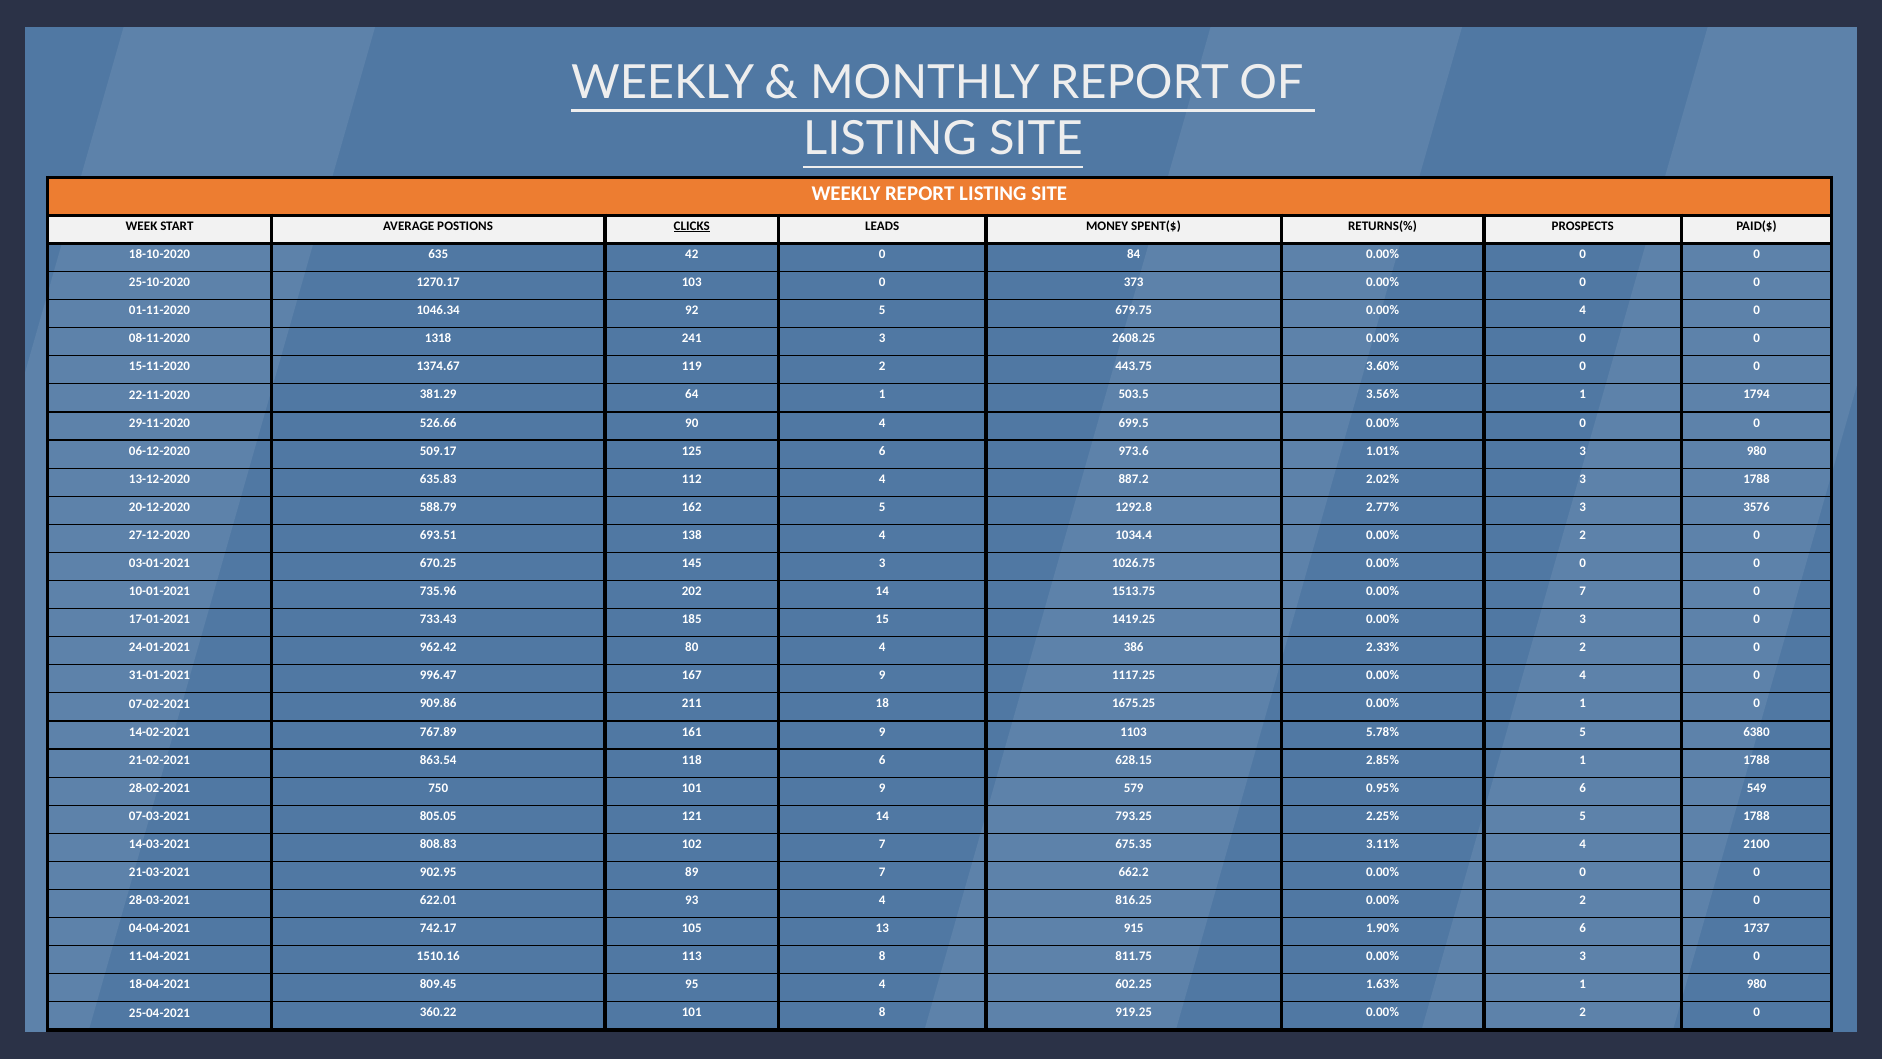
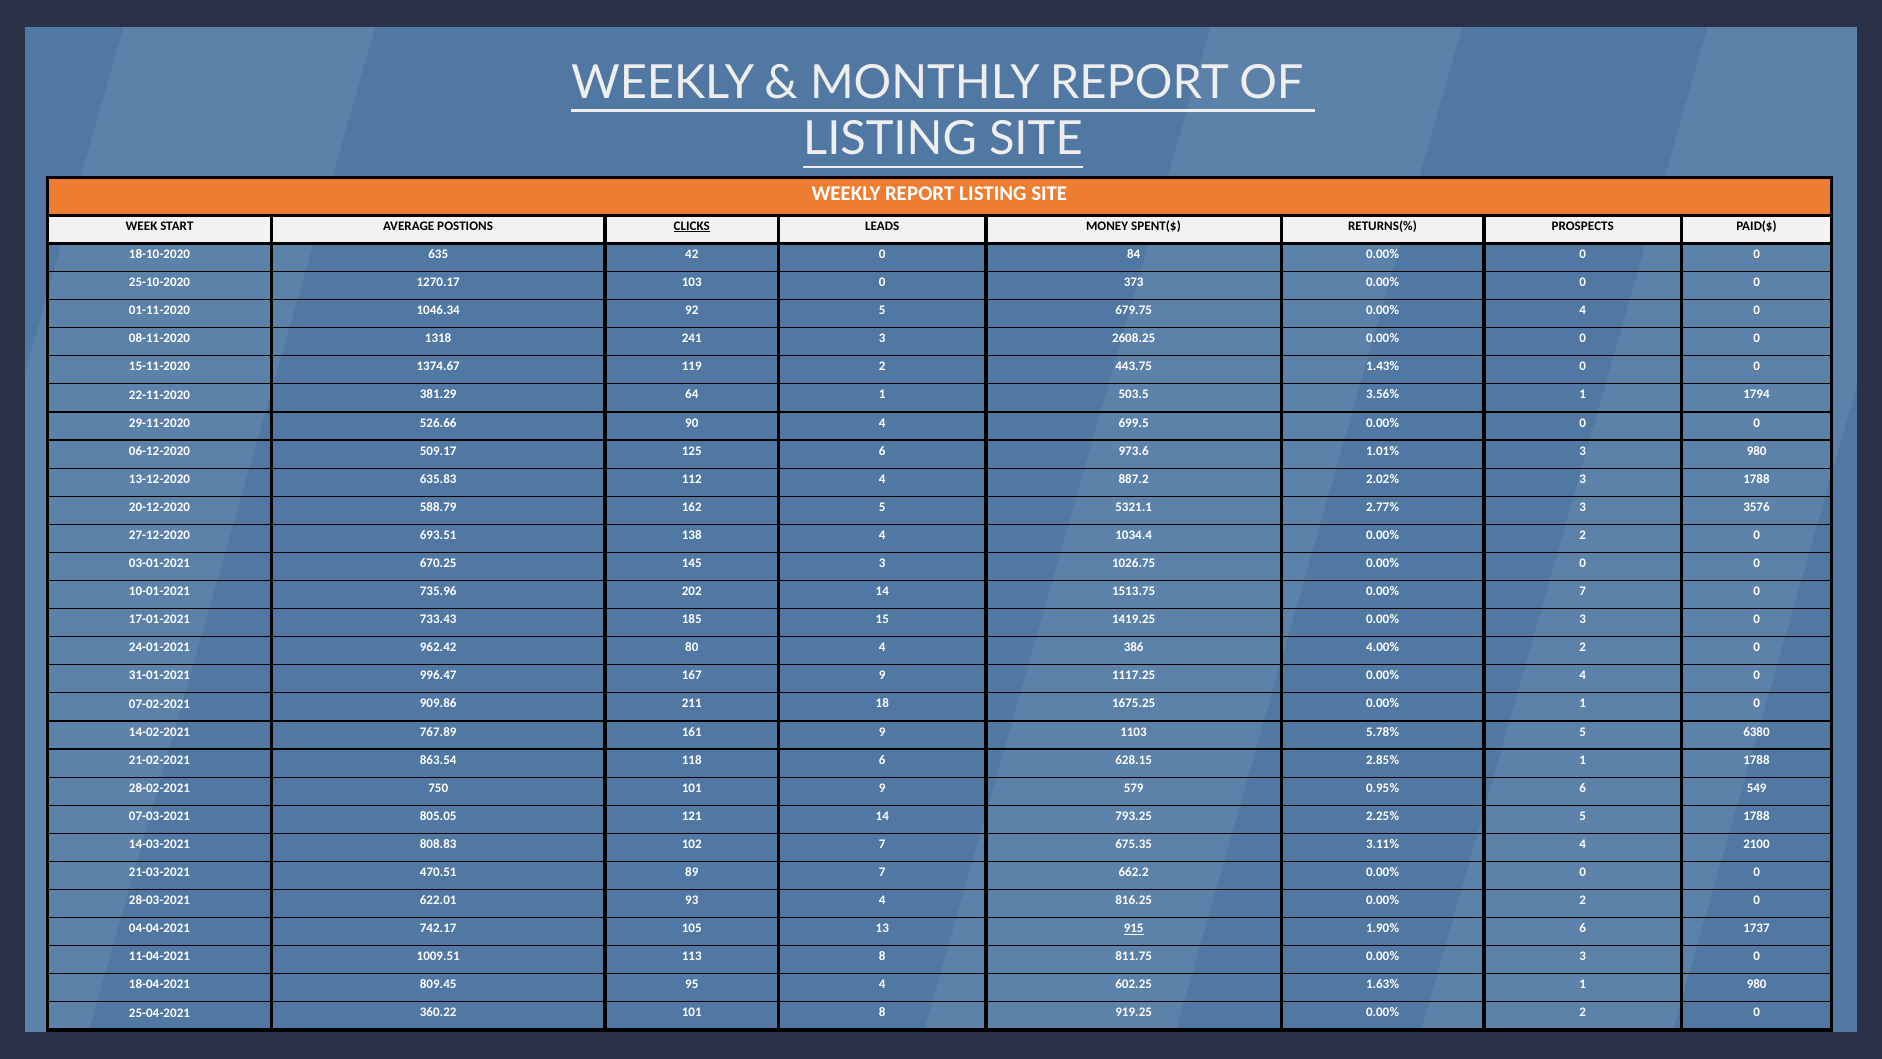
3.60%: 3.60% -> 1.43% (1383, 366)
1292.8: 1292.8 -> 5321.1 (1134, 507)
2.33%: 2.33% -> 4.00% (1383, 647)
902.95: 902.95 -> 470.51 (438, 872)
915 underline: none -> present (1134, 928)
1510.16: 1510.16 -> 1009.51 (438, 956)
